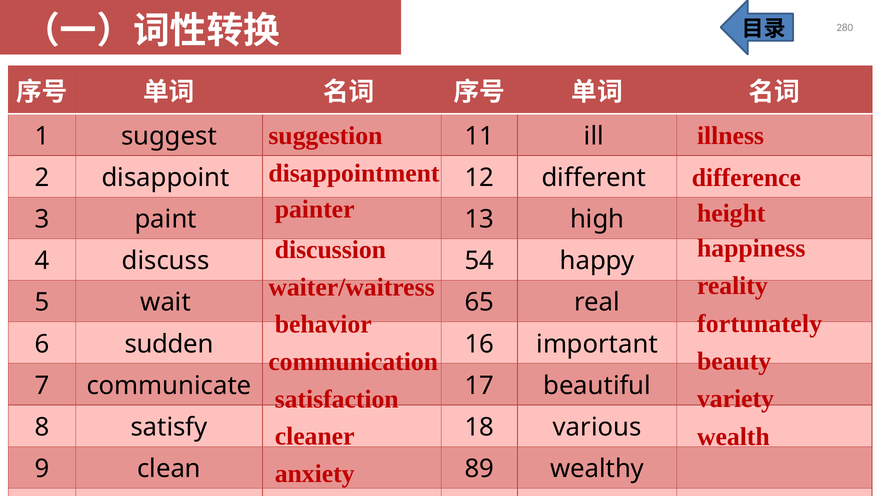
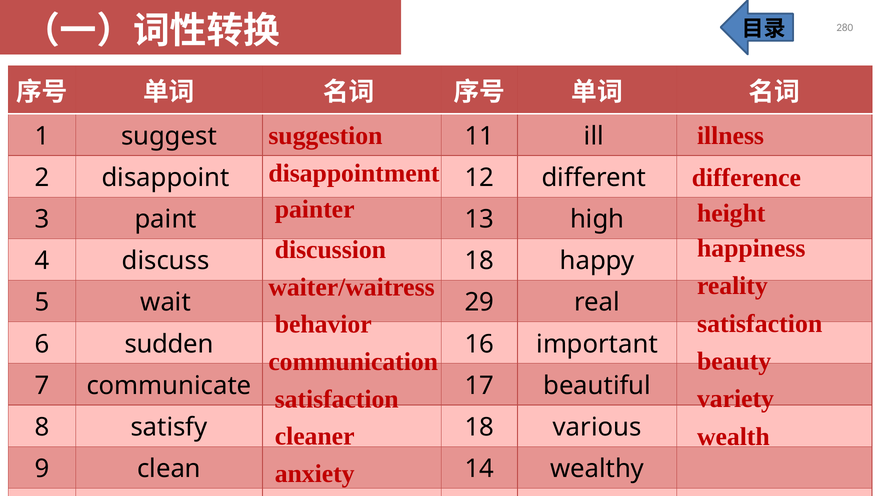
discuss 54: 54 -> 18 (479, 261)
65: 65 -> 29 (479, 303)
fortunately: fortunately -> satisfaction (760, 324)
89: 89 -> 14 (479, 469)
